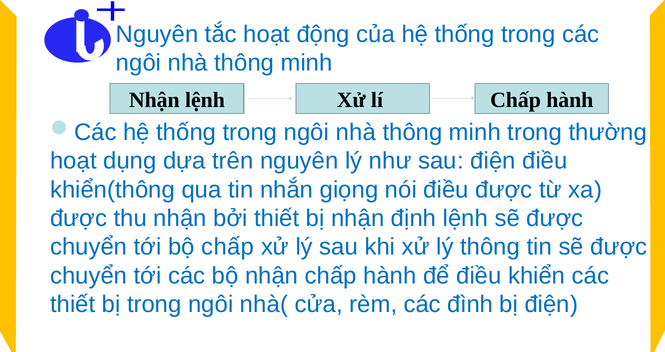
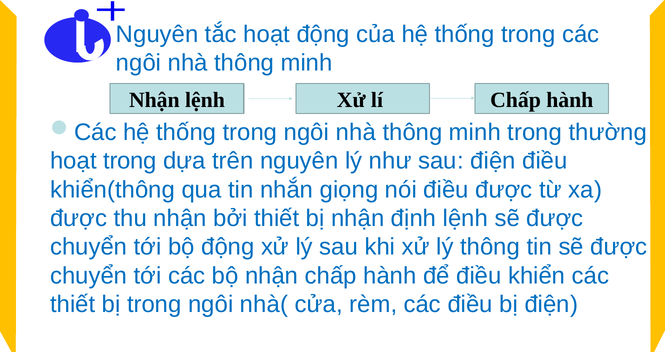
hoạt dụng: dụng -> trong (130, 161)
bộ chấp: chấp -> động (228, 247)
các đình: đình -> điều (470, 304)
